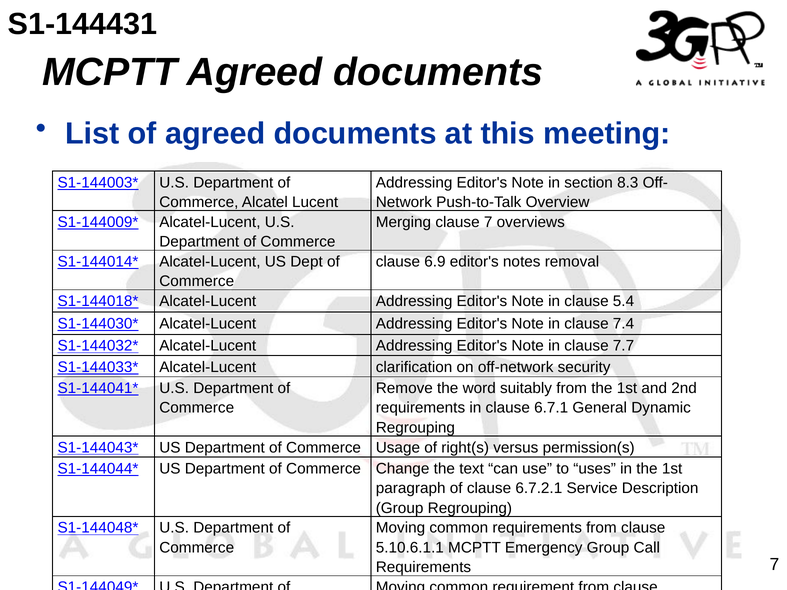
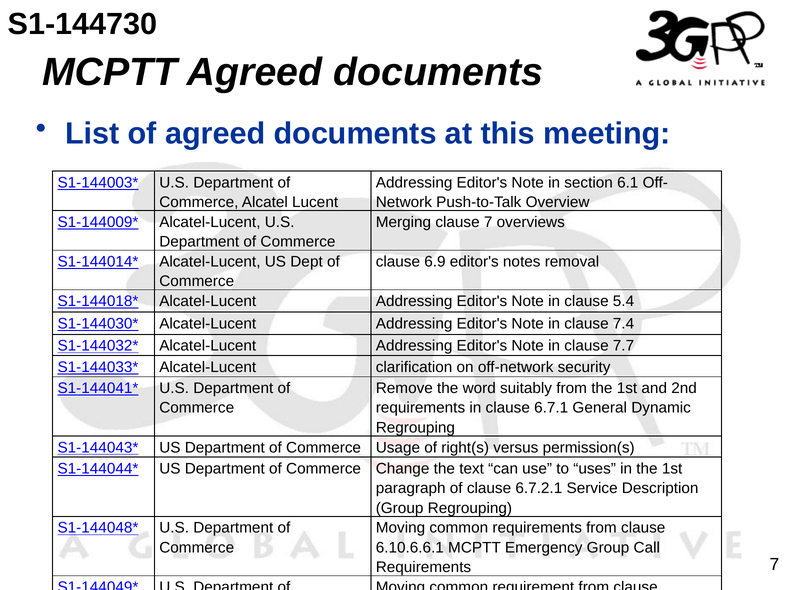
S1-144431: S1-144431 -> S1-144730 (82, 24)
8.3: 8.3 -> 6.1 (628, 183)
5.10.6.1.1: 5.10.6.1.1 -> 6.10.6.6.1 (410, 548)
